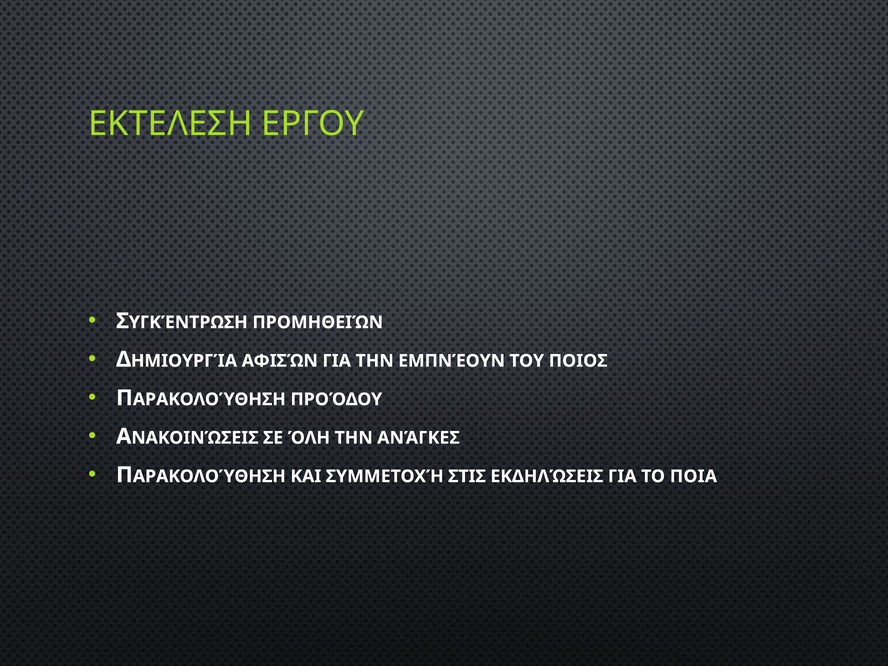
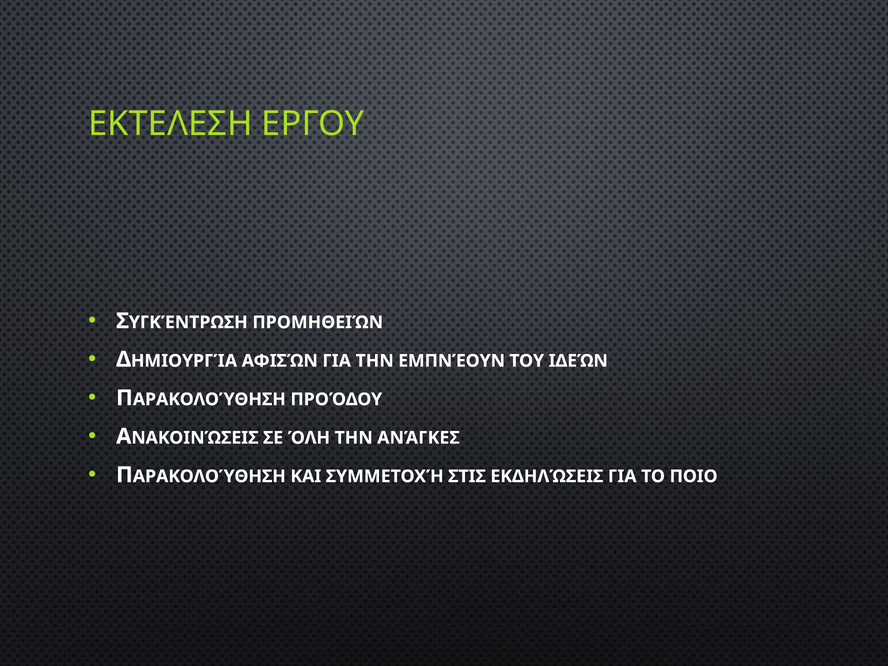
ΠΟΙΟΣ: ΠΟΙΟΣ -> ΙΔΕΏΝ (578, 361)
ΠΟΙΑ: ΠΟΙΑ -> ΠΟΙΟ (694, 476)
